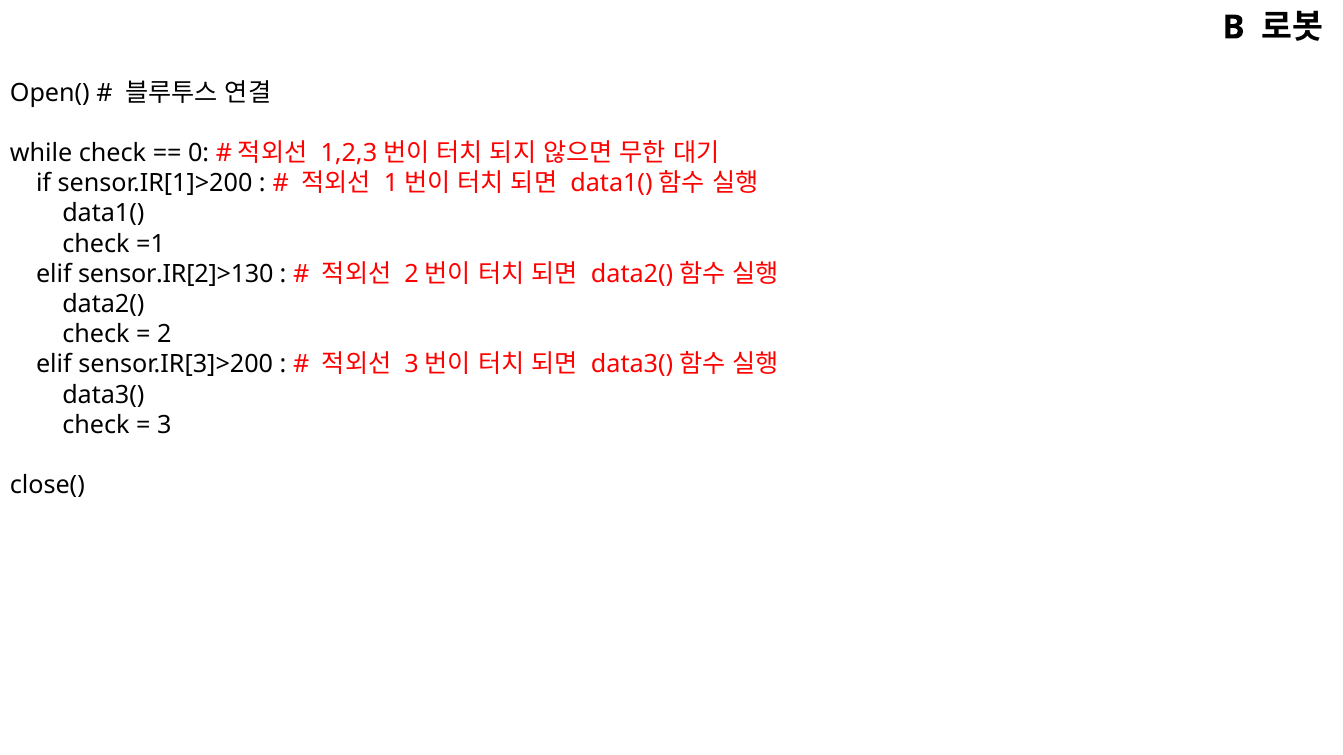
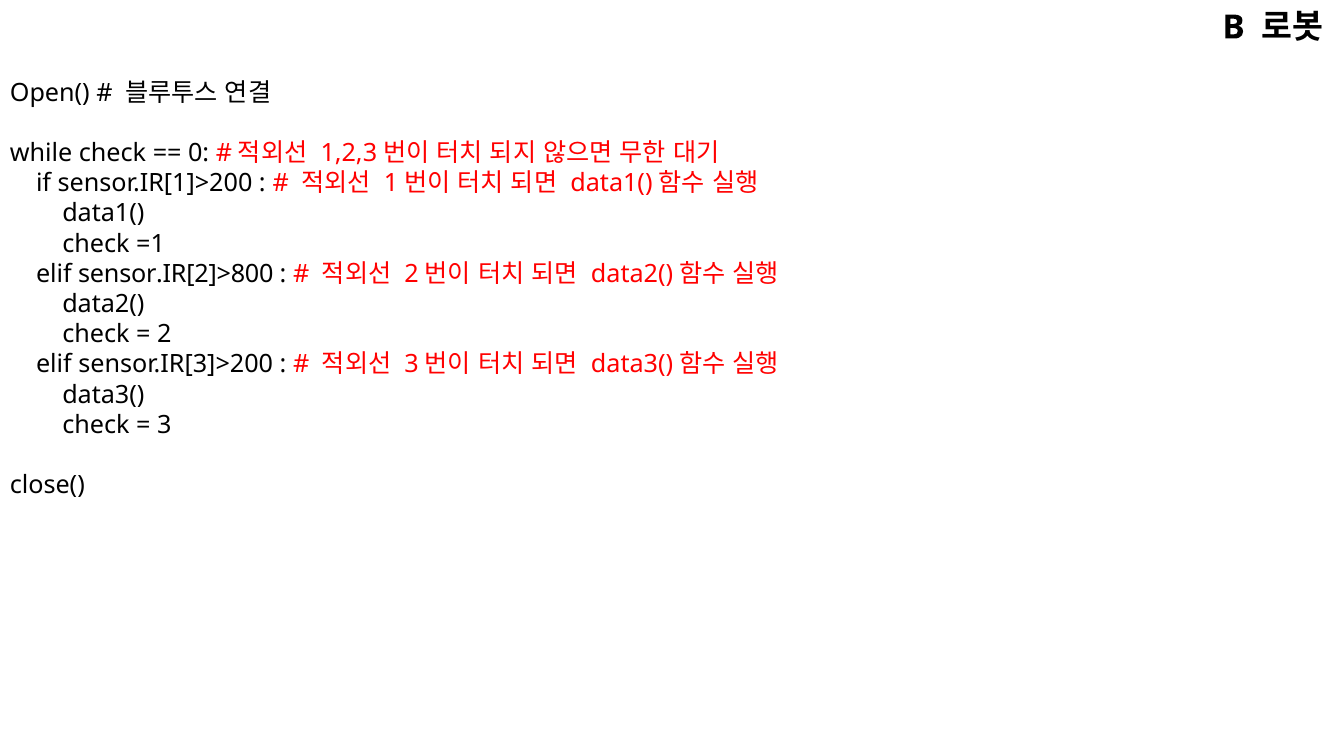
sensor.IR[2]>130: sensor.IR[2]>130 -> sensor.IR[2]>800 (176, 274)
